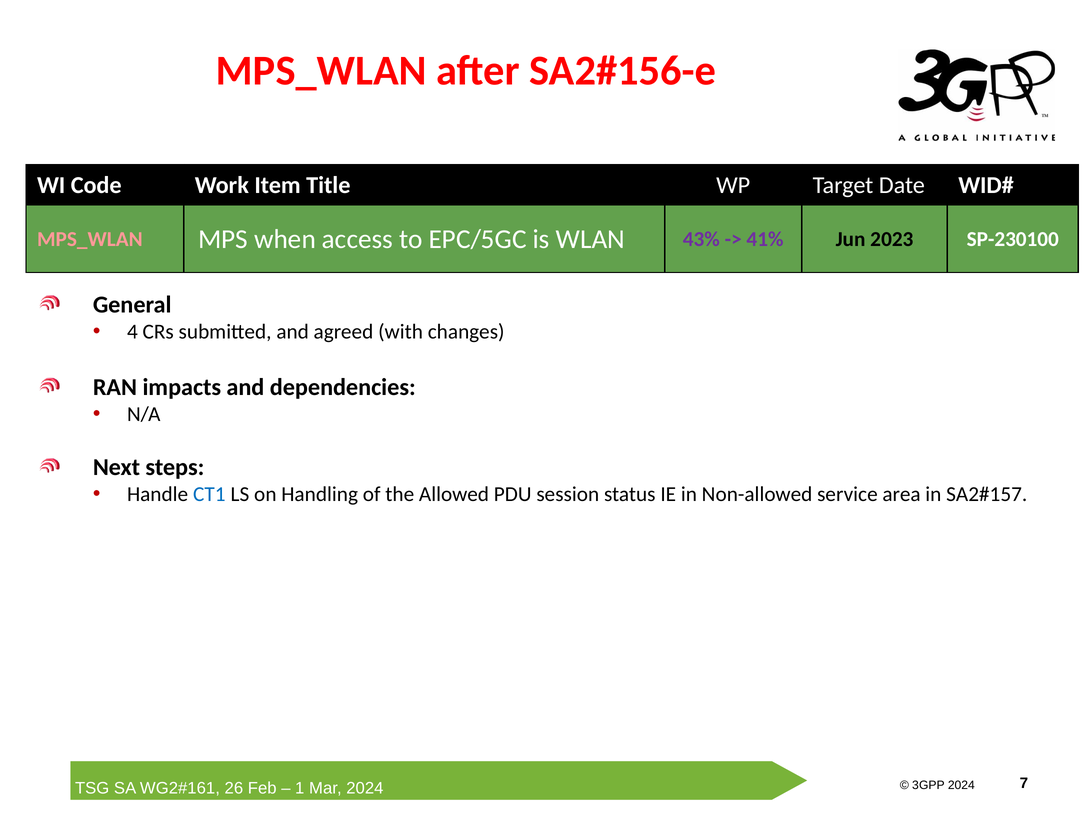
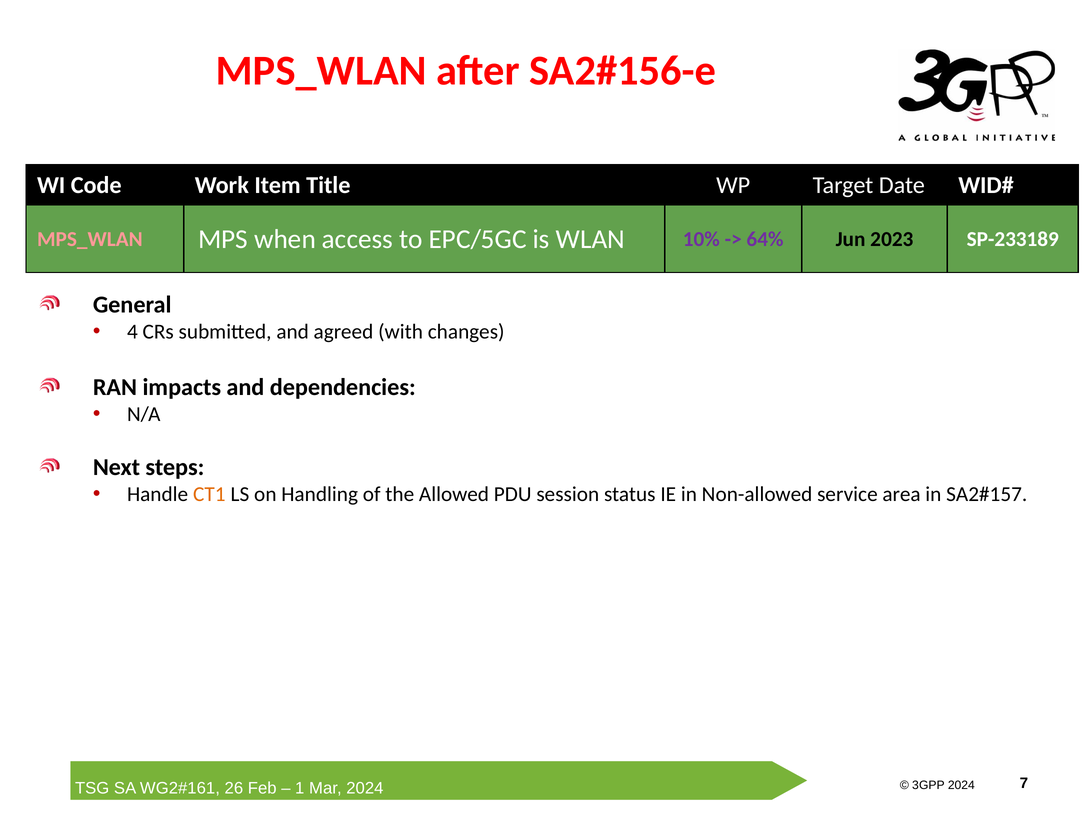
43%: 43% -> 10% (701, 239)
41%: 41% -> 64% (765, 239)
SP-230100: SP-230100 -> SP-233189 (1013, 239)
CT1 colour: blue -> orange (209, 494)
